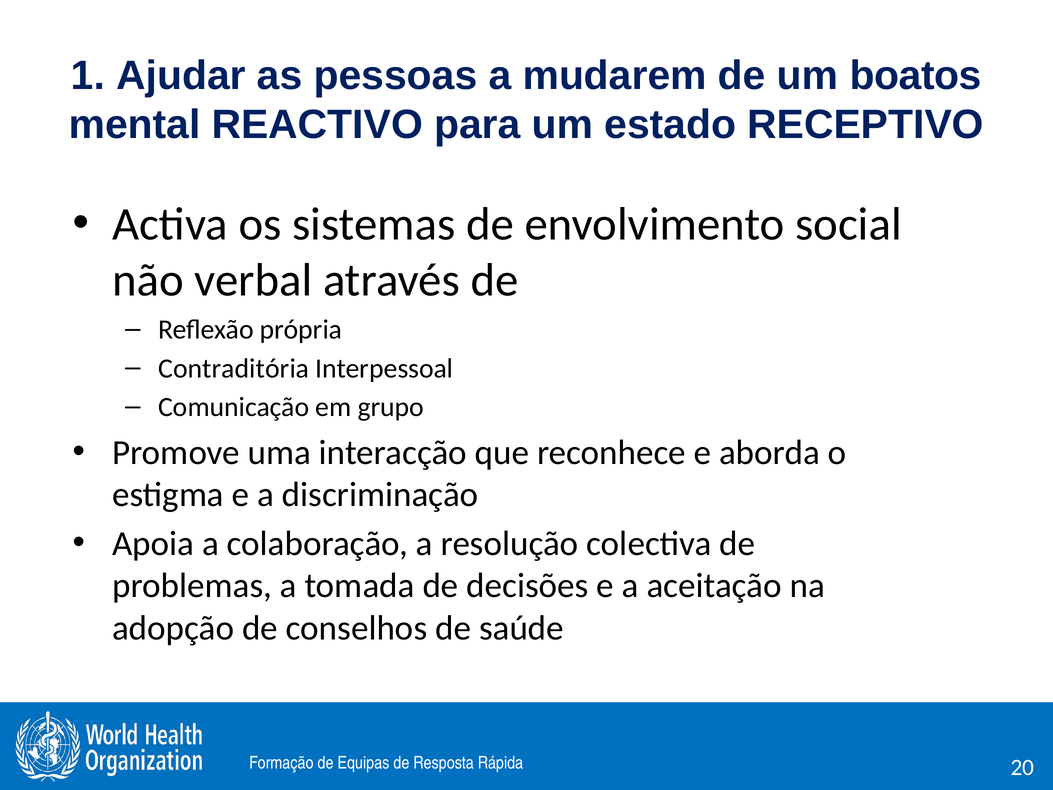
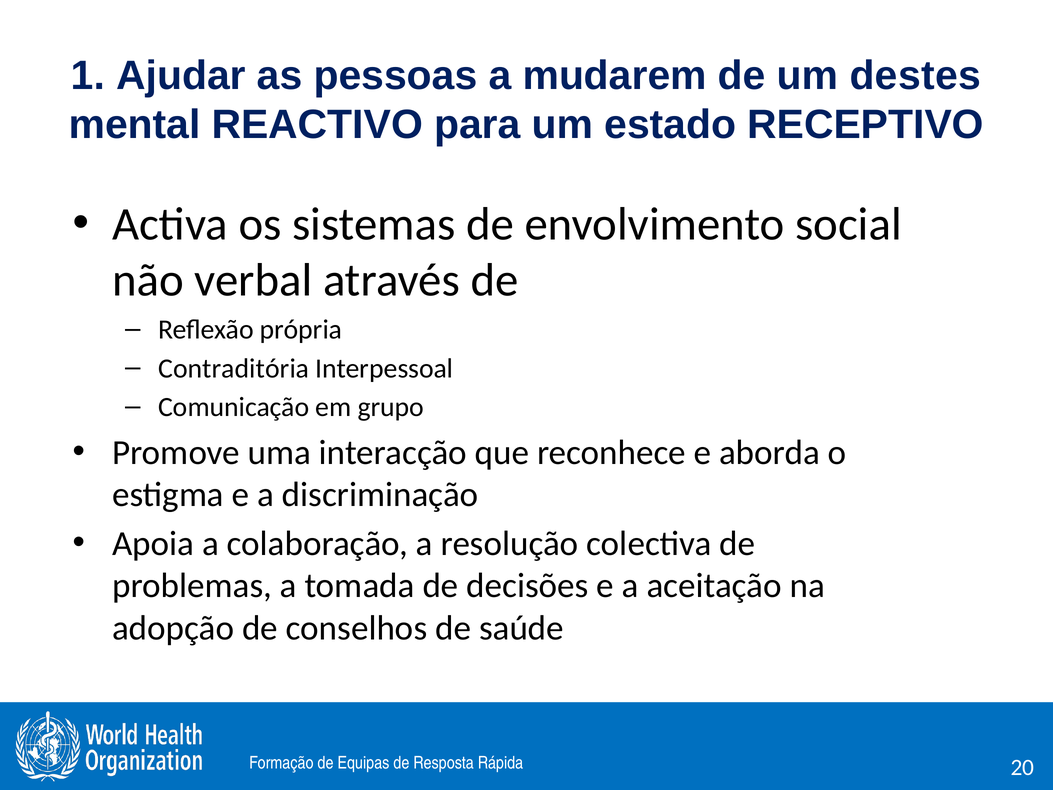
boatos: boatos -> destes (915, 76)
